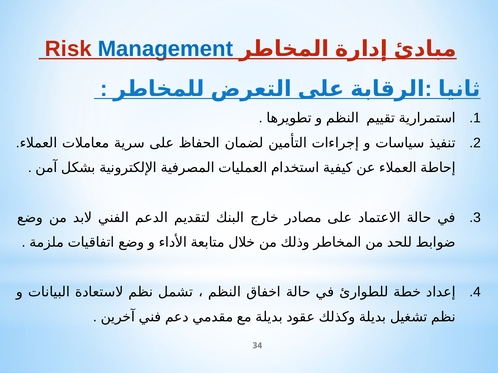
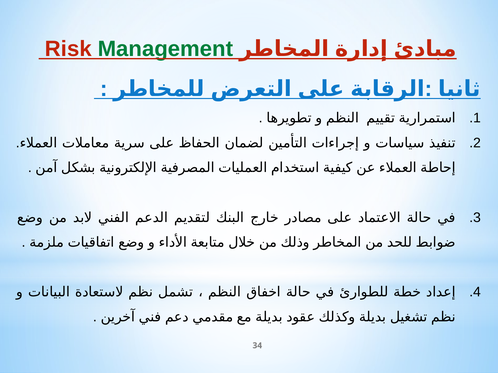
Management colour: blue -> green (165, 49)
